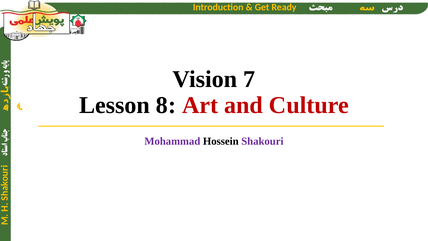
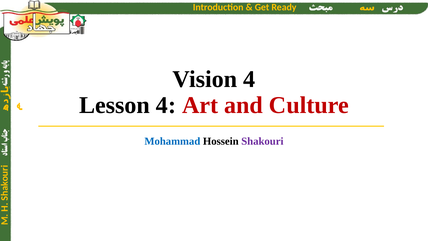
Vision 7: 7 -> 4 (249, 79)
Lesson 8: 8 -> 4 (166, 105)
Mohammad colour: purple -> blue (172, 141)
